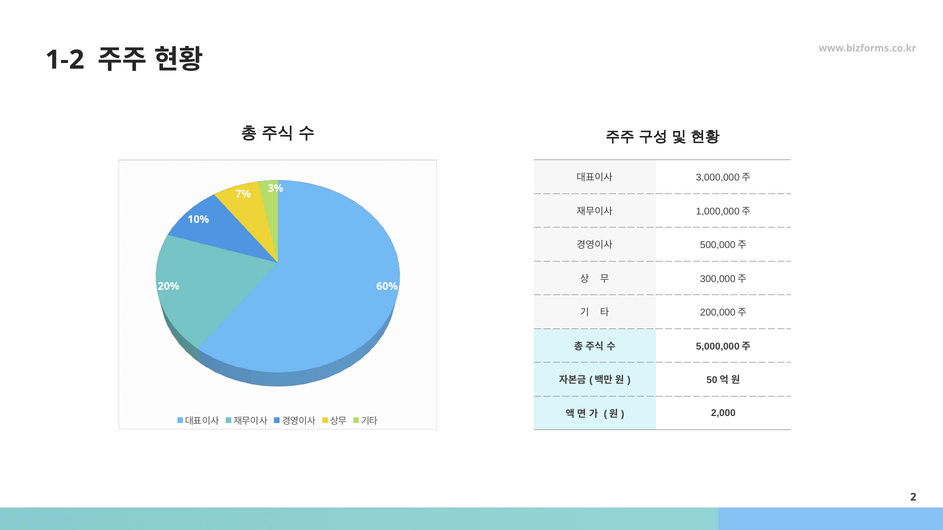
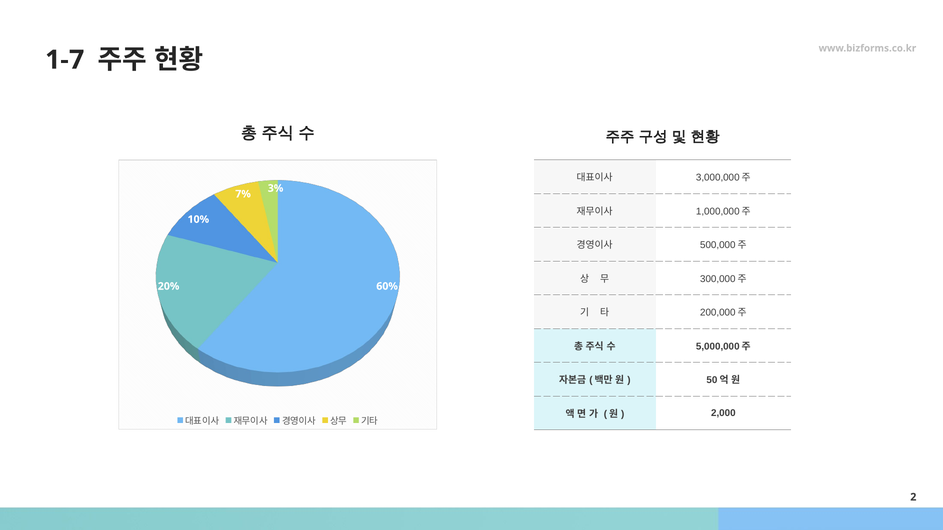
1-2: 1-2 -> 1-7 (65, 60)
